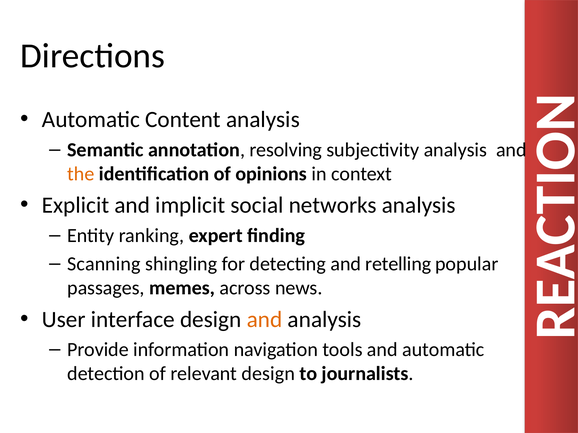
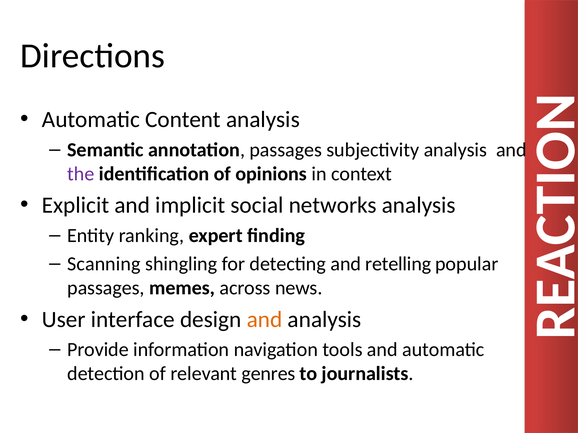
annotation resolving: resolving -> passages (286, 150)
the colour: orange -> purple (81, 174)
relevant design: design -> genres (268, 374)
